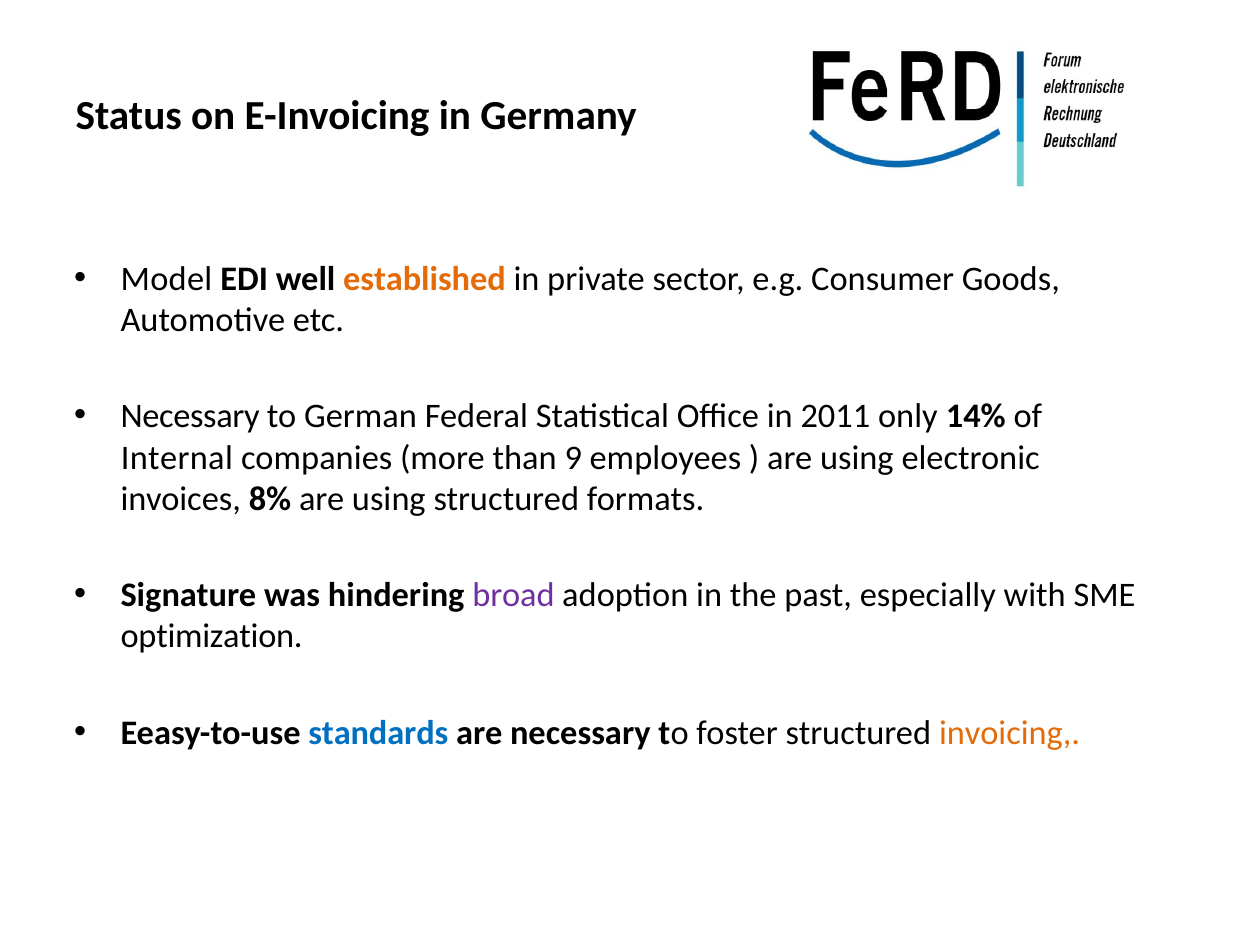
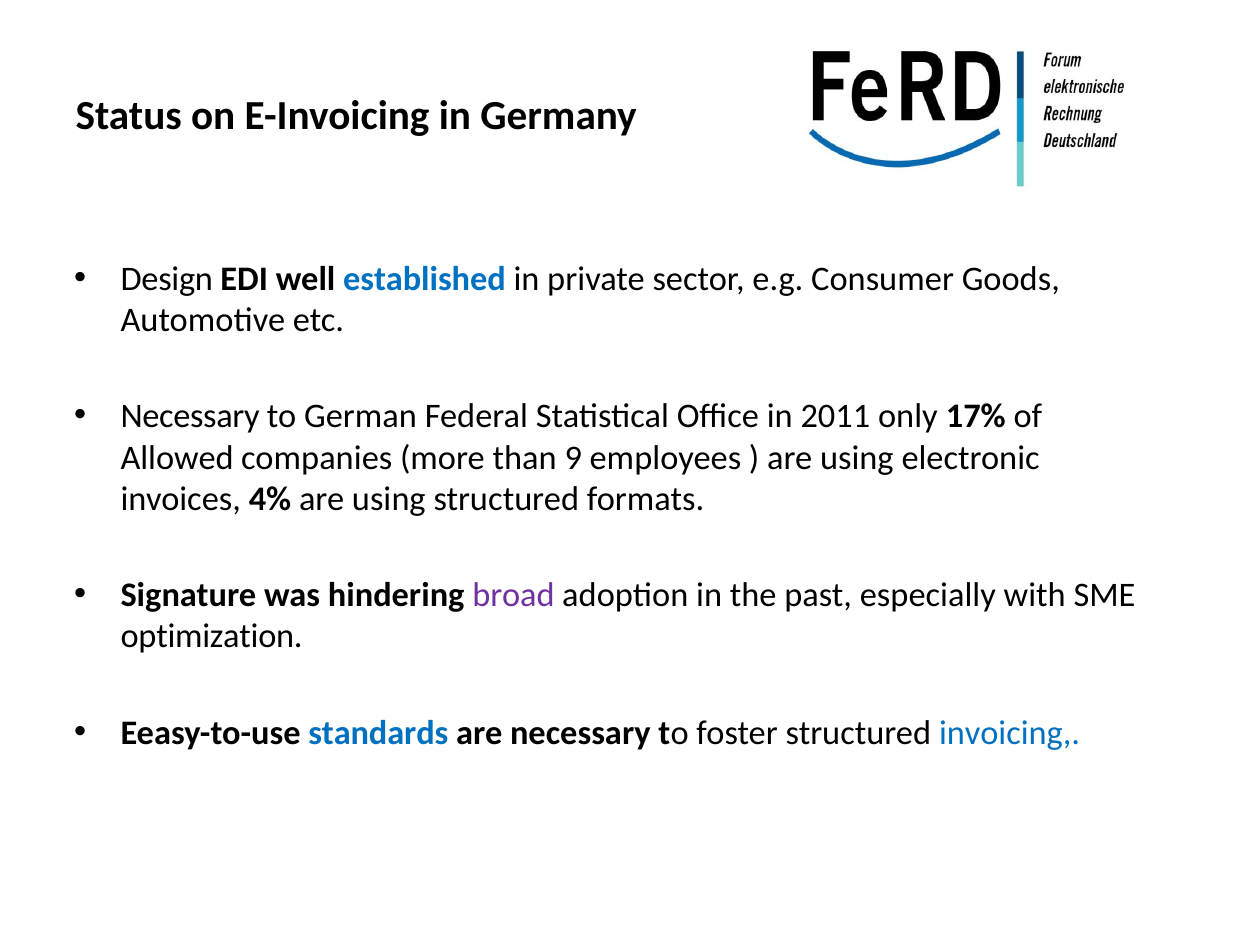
Model: Model -> Design (167, 279)
established colour: orange -> blue (424, 279)
14%: 14% -> 17% (976, 416)
Internal: Internal -> Allowed (177, 458)
8%: 8% -> 4% (270, 499)
invoicing colour: orange -> blue (1010, 733)
